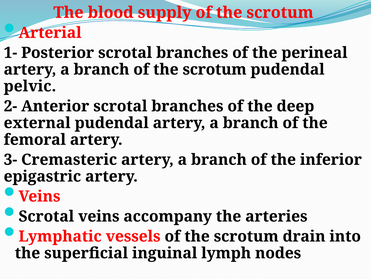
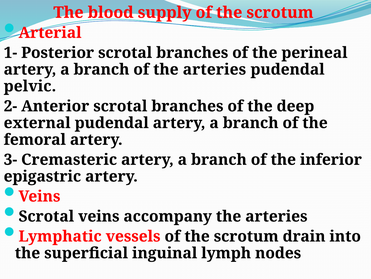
branch of the scrotum: scrotum -> arteries (214, 69)
